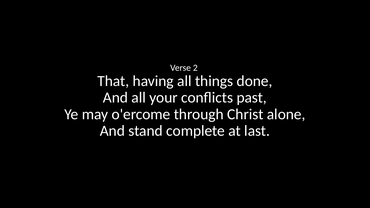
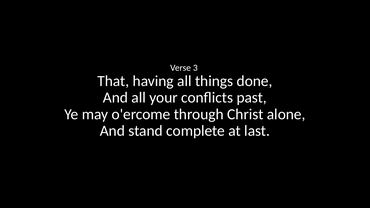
2: 2 -> 3 (195, 68)
